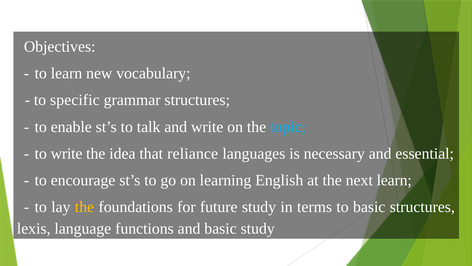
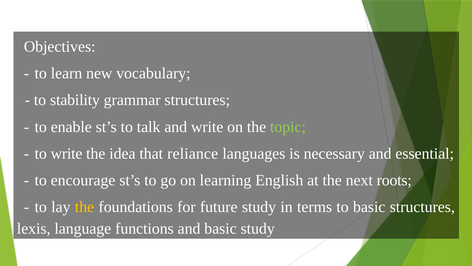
specific: specific -> stability (75, 100)
topic colour: light blue -> light green (288, 127)
next learn: learn -> roots (394, 180)
